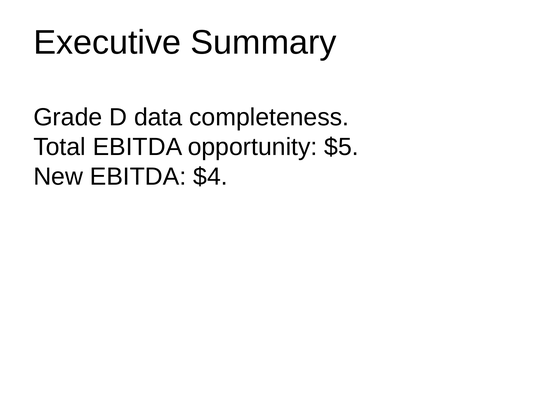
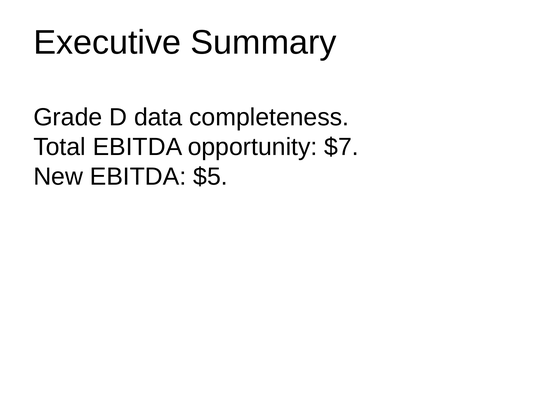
$5: $5 -> $7 (341, 147)
$4: $4 -> $5 (211, 177)
